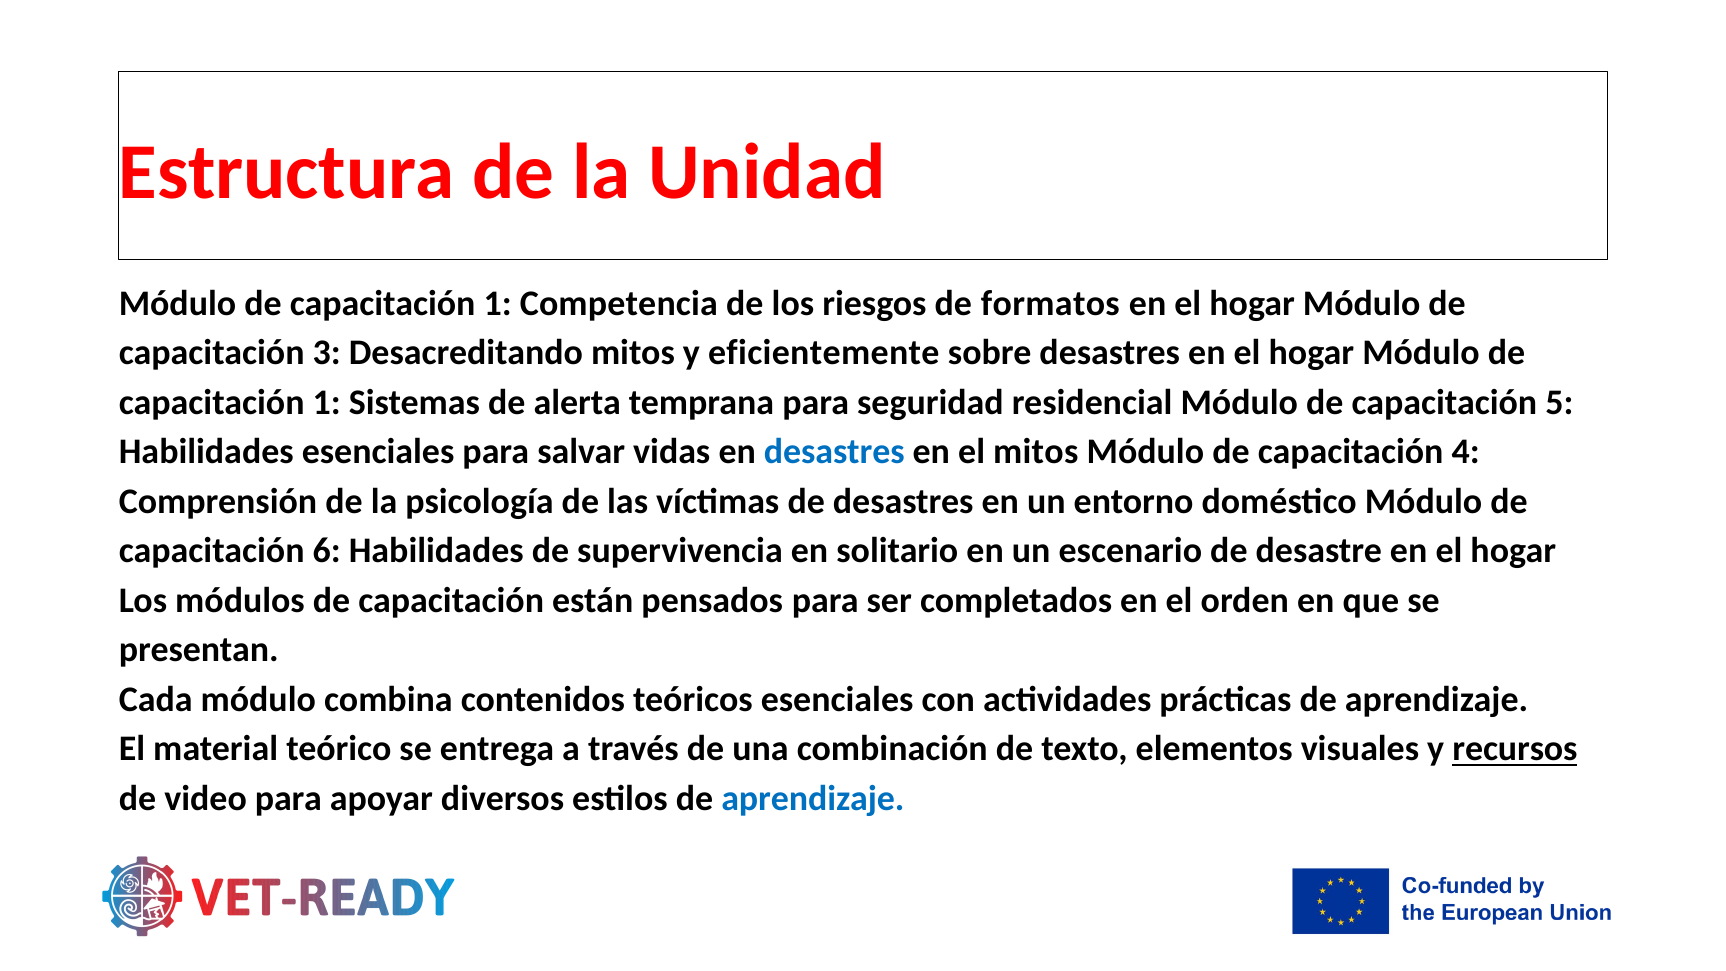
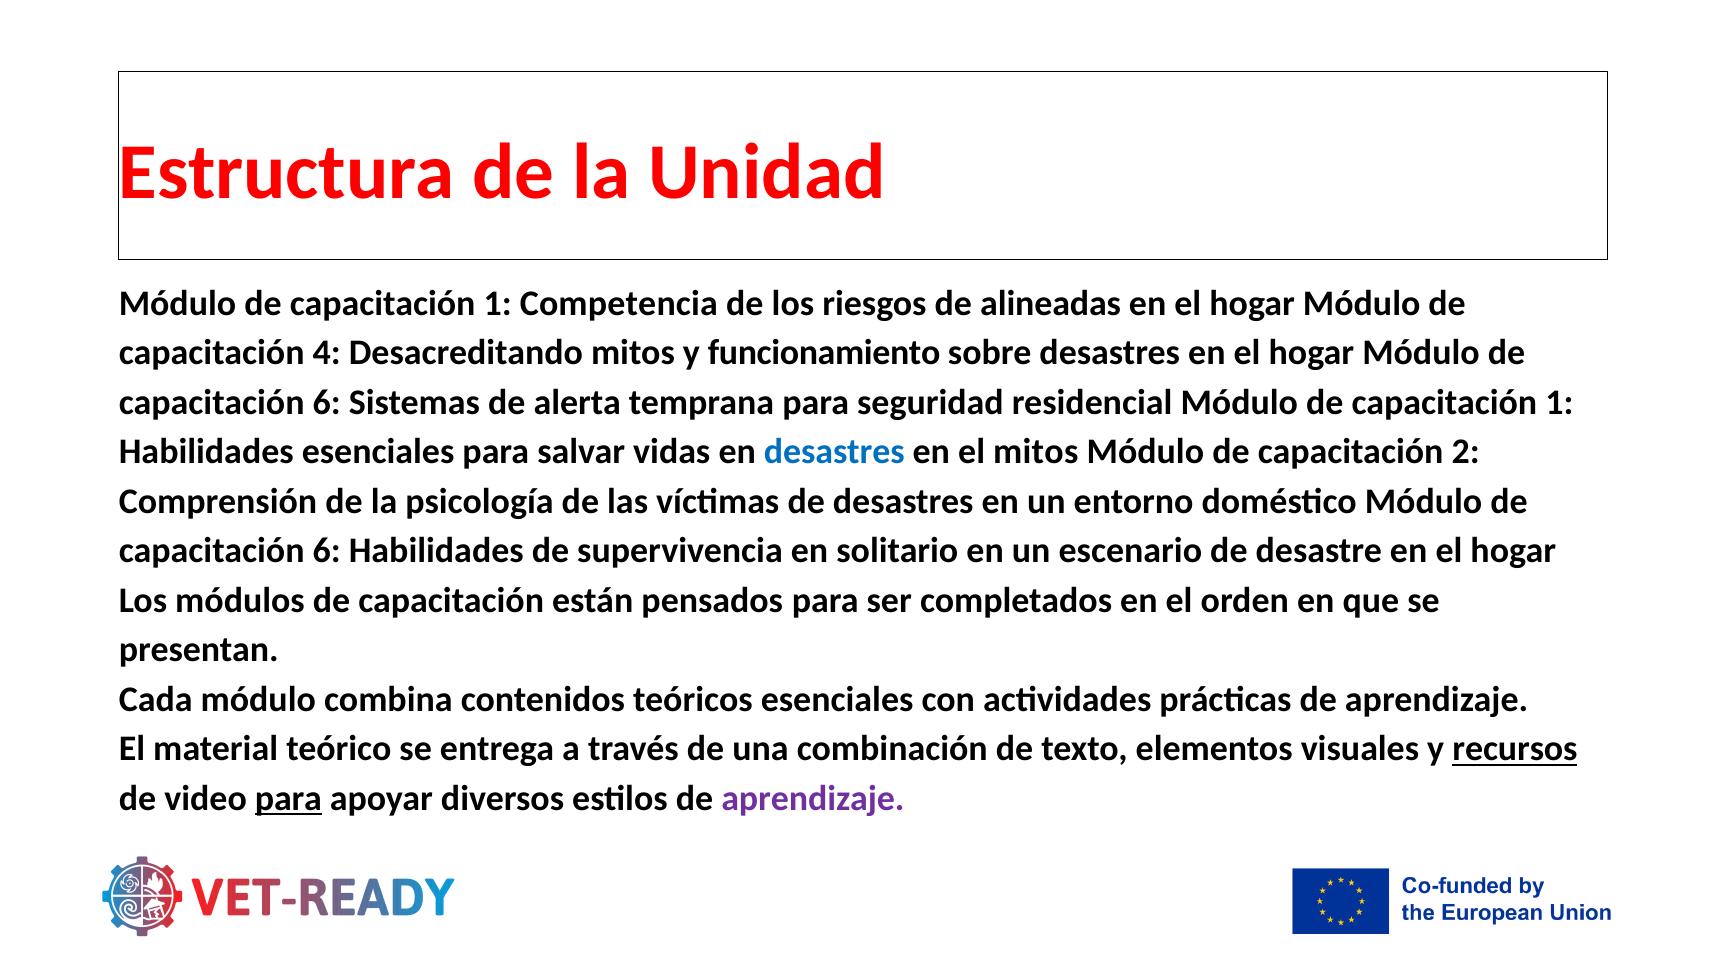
formatos: formatos -> alineadas (1051, 303)
3: 3 -> 4 (327, 353)
eficientemente: eficientemente -> funcionamiento (824, 353)
1: 1 -> 6 (327, 402)
5: 5 -> 1 (1559, 402)
4: 4 -> 2 (1466, 452)
para underline: none -> present (288, 799)
aprendizaje colour: blue -> purple (813, 799)
